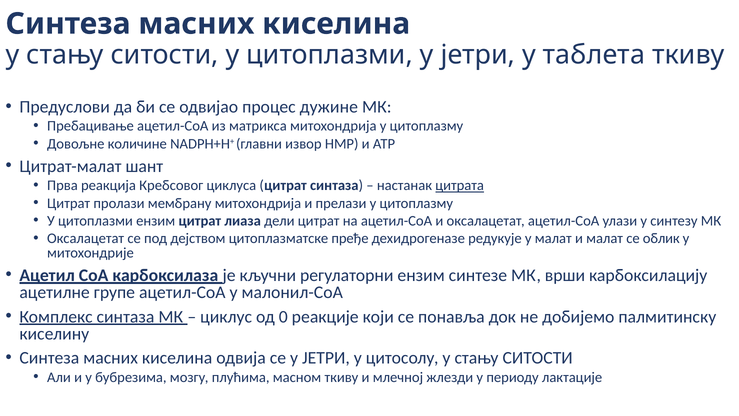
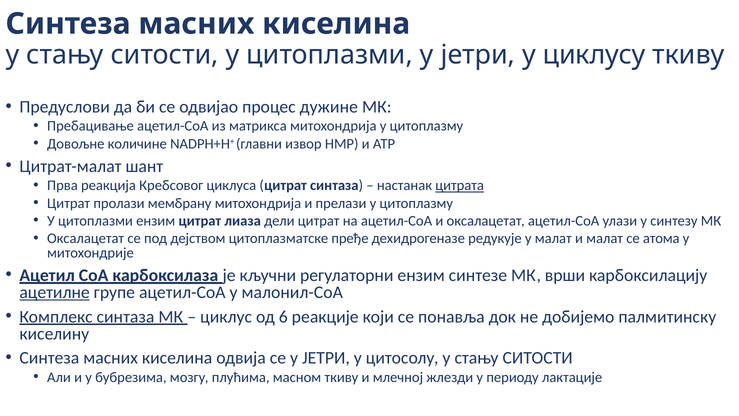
таблета: таблета -> циклусу (594, 55)
облик: облик -> атома (661, 238)
ацетилне underline: none -> present (55, 292)
0: 0 -> 6 (283, 316)
